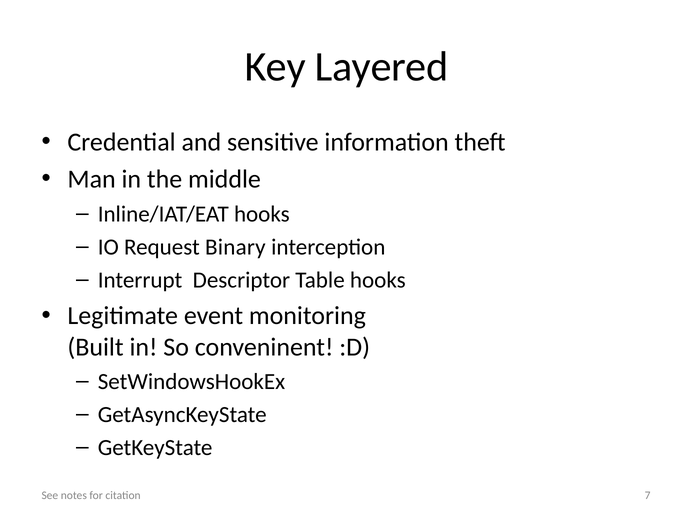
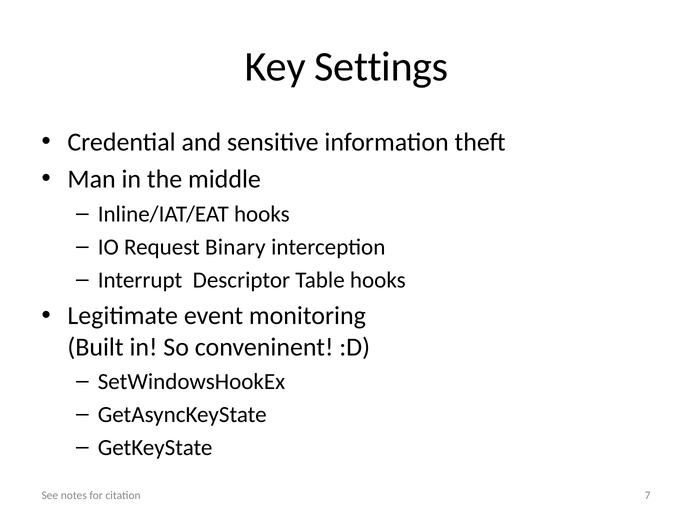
Layered: Layered -> Settings (381, 67)
